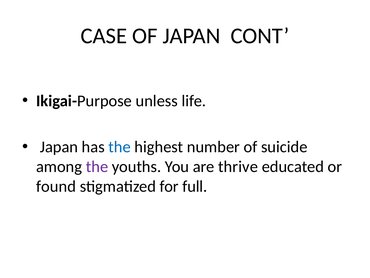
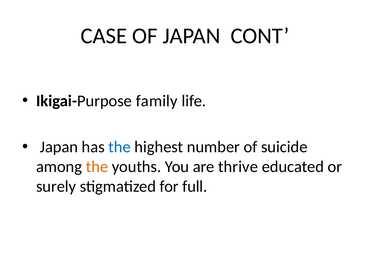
unless: unless -> family (157, 101)
the colour: purple -> orange (97, 166)
found: found -> surely (56, 186)
